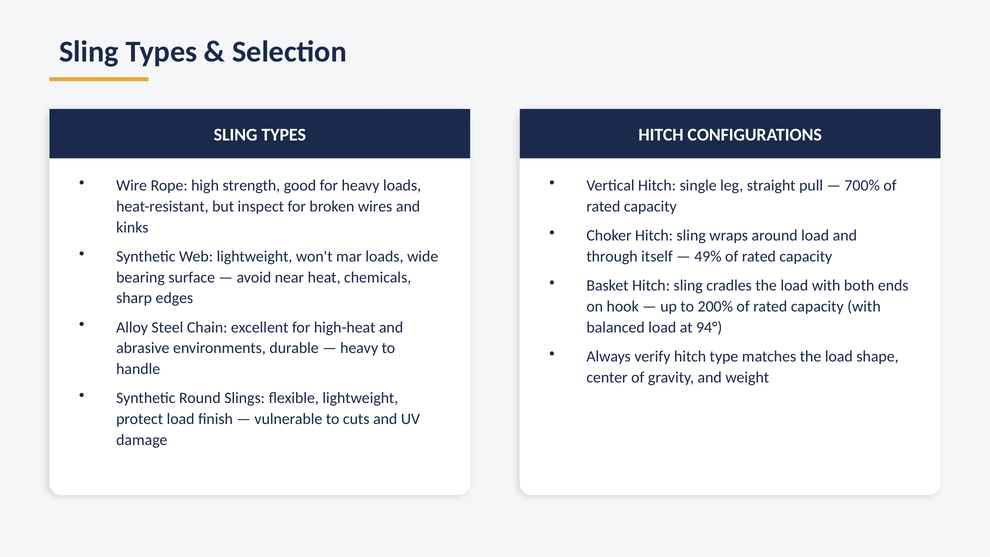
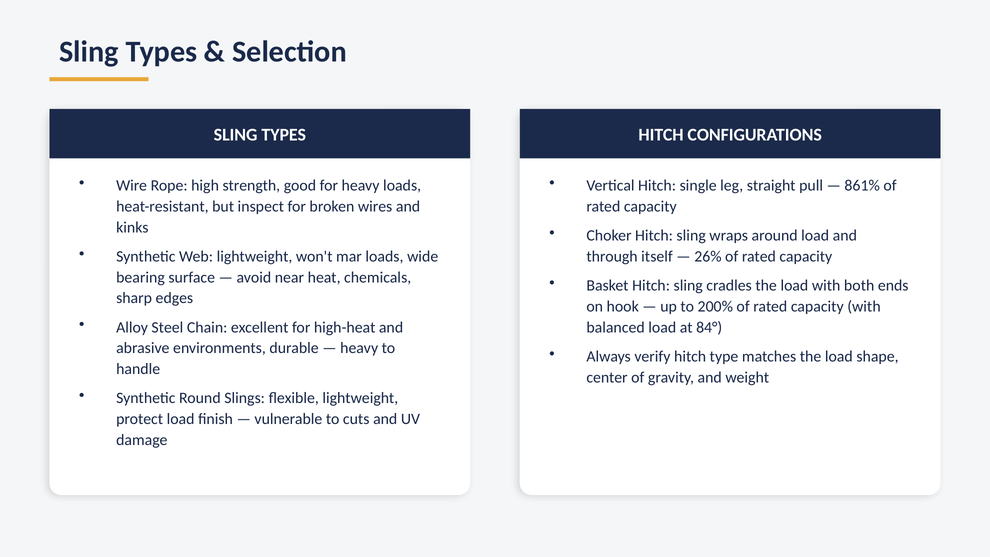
700%: 700% -> 861% (862, 186)
49%: 49% -> 26% (708, 256)
94°: 94° -> 84° (709, 327)
